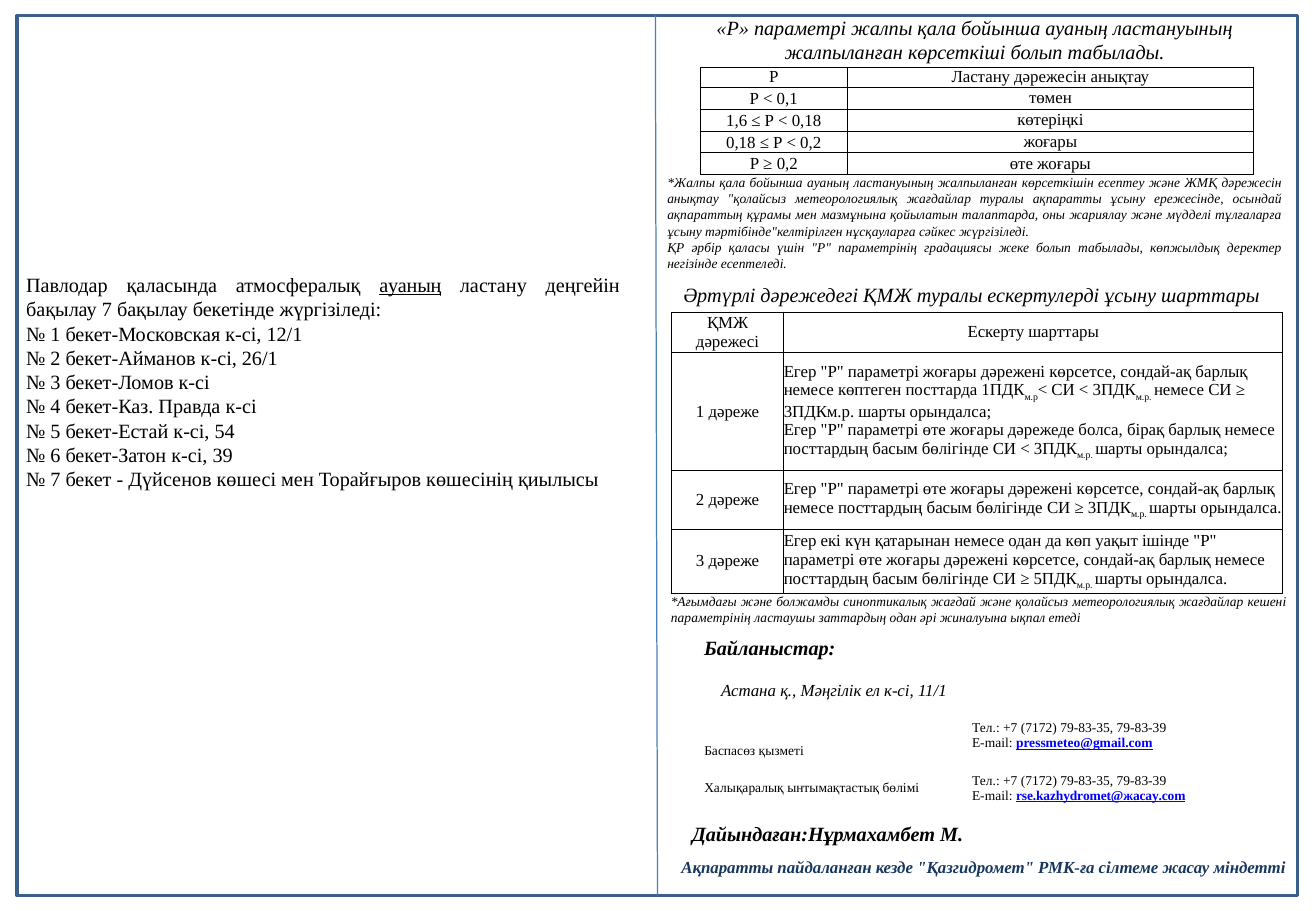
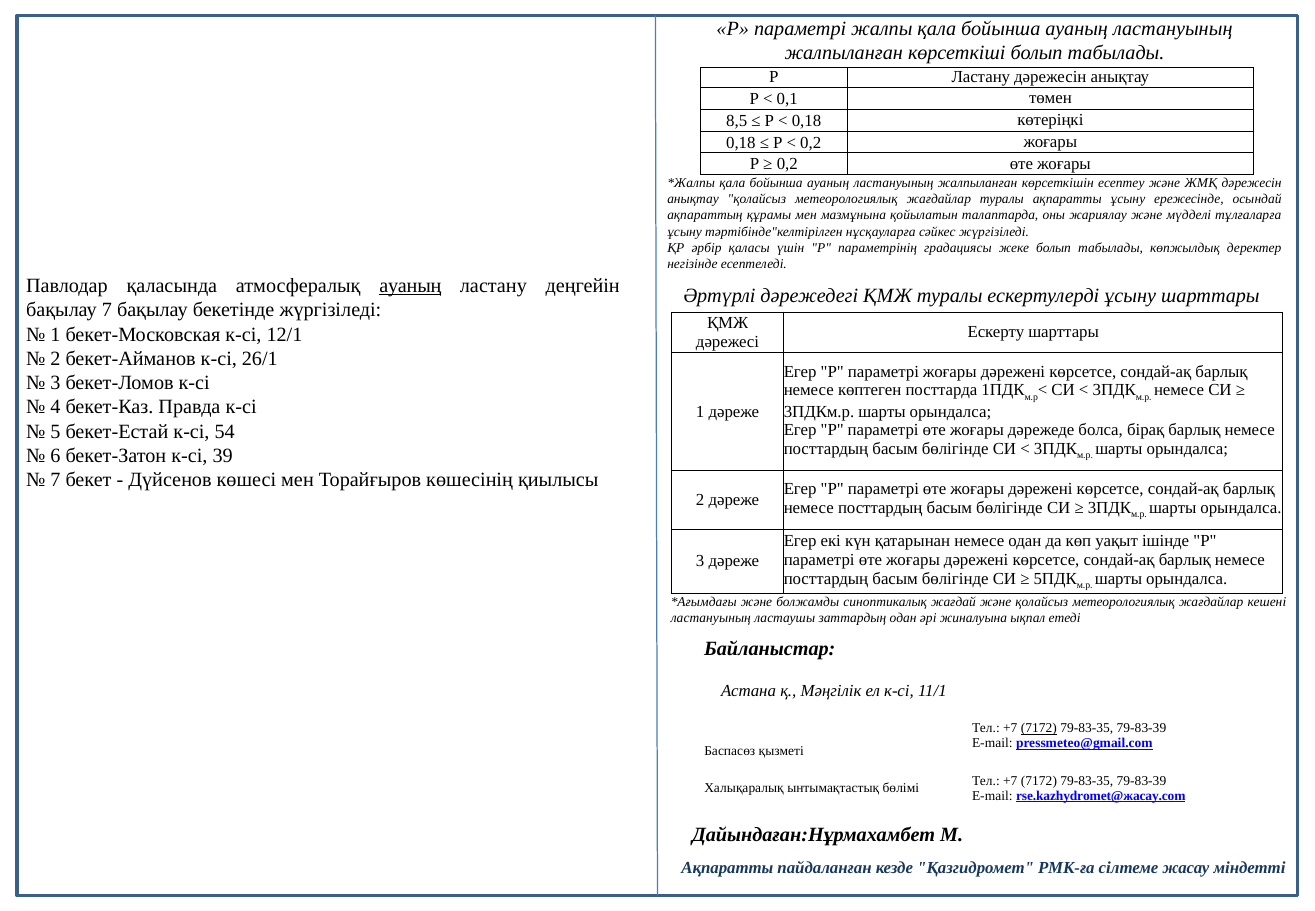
1,6: 1,6 -> 8,5 (737, 121)
параметрінің: параметрінің -> ластануының (711, 618)
7172 underline: none -> present (1039, 728)
